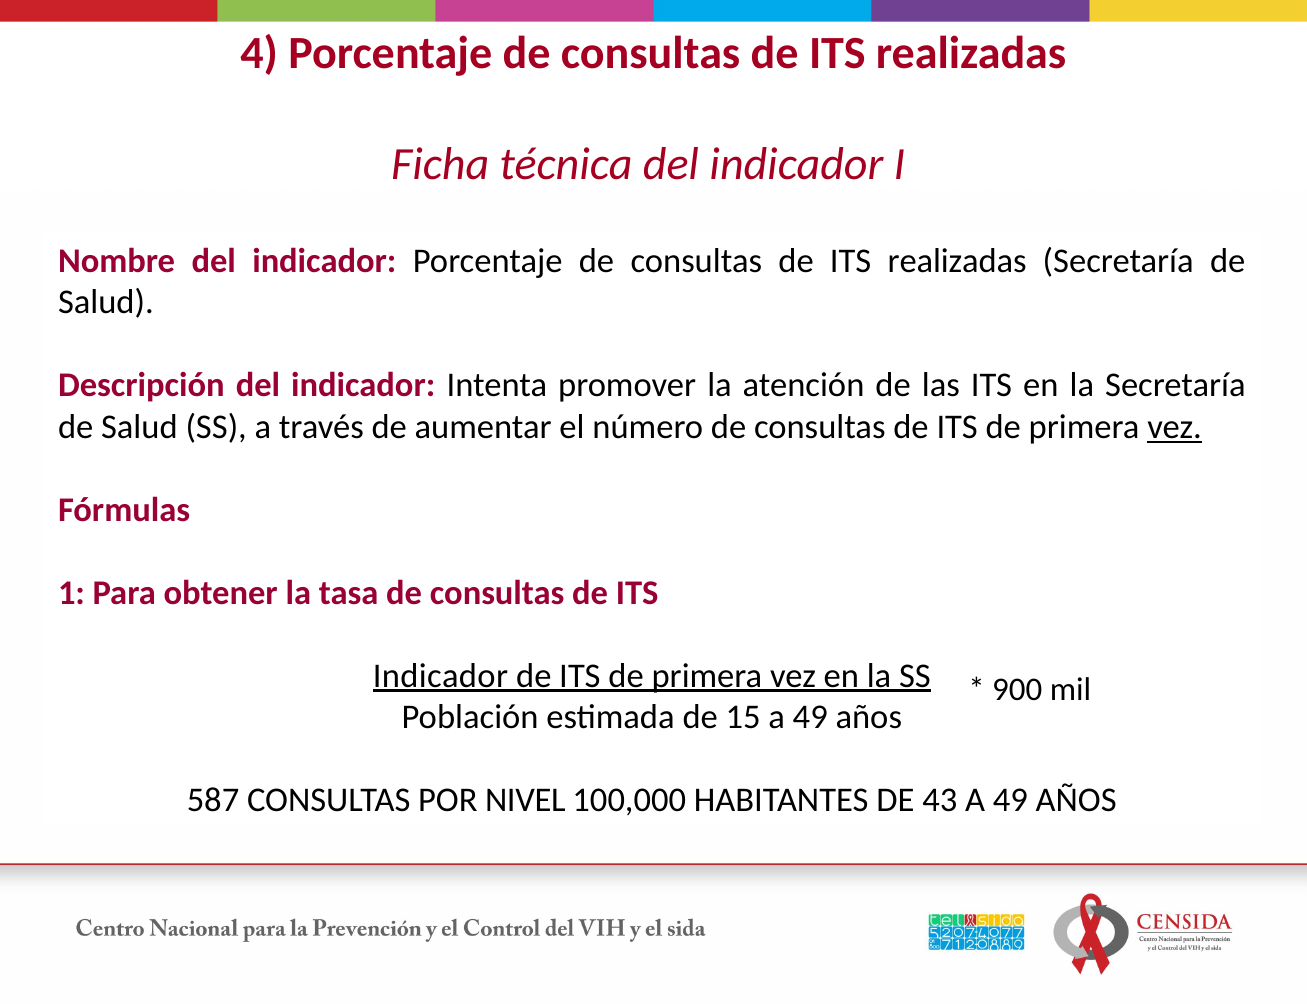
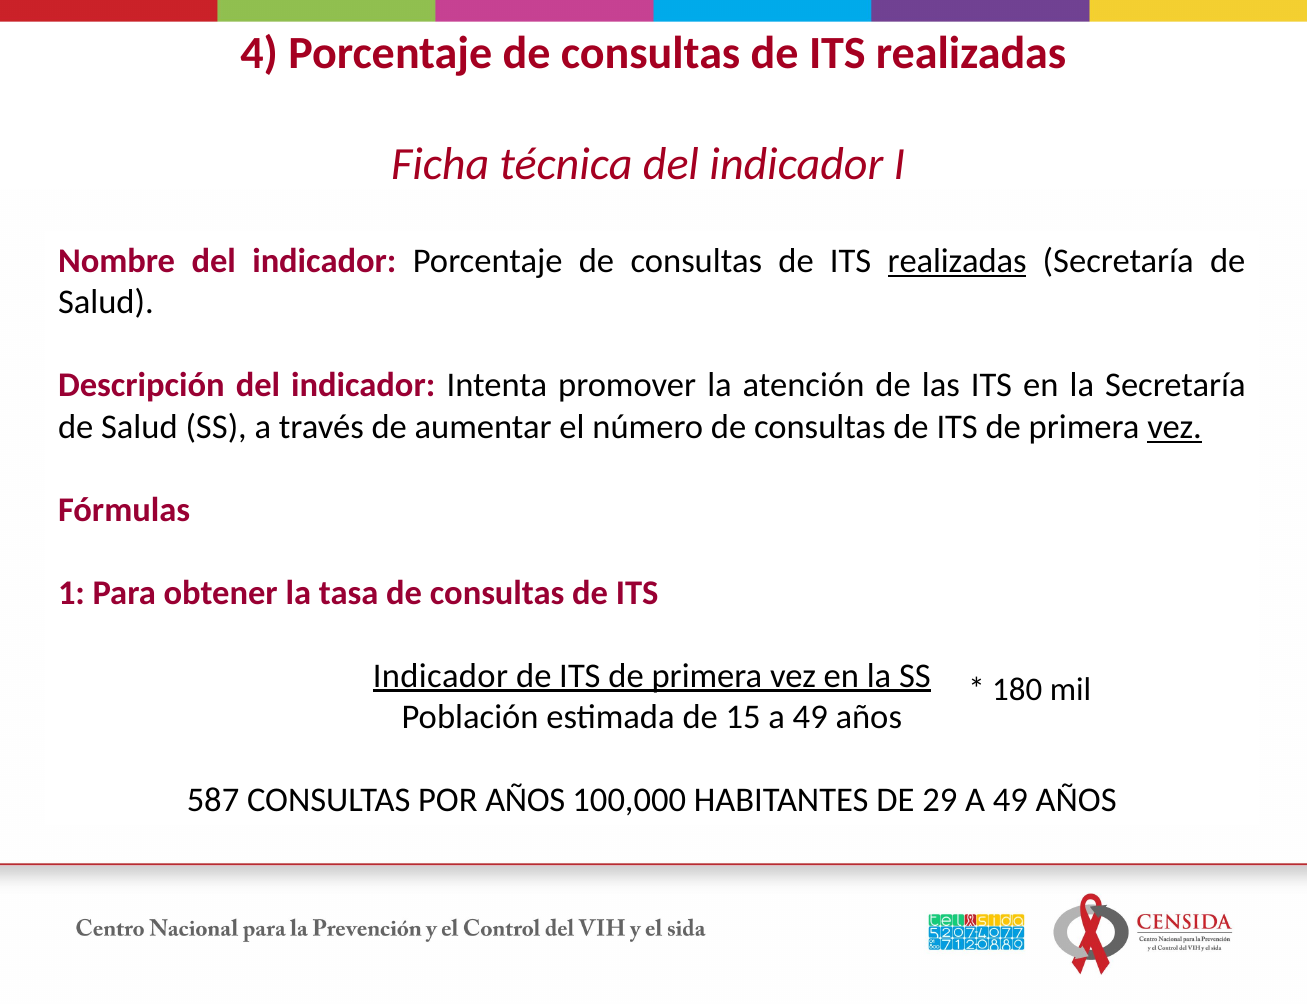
realizadas underline: none -> present (957, 261)
900: 900 -> 180 (1017, 689)
POR NIVEL: NIVEL -> AÑOS (525, 800)
43: 43 -> 29 (940, 800)
